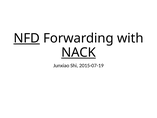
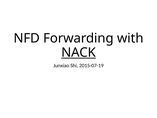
NFD underline: present -> none (27, 38)
